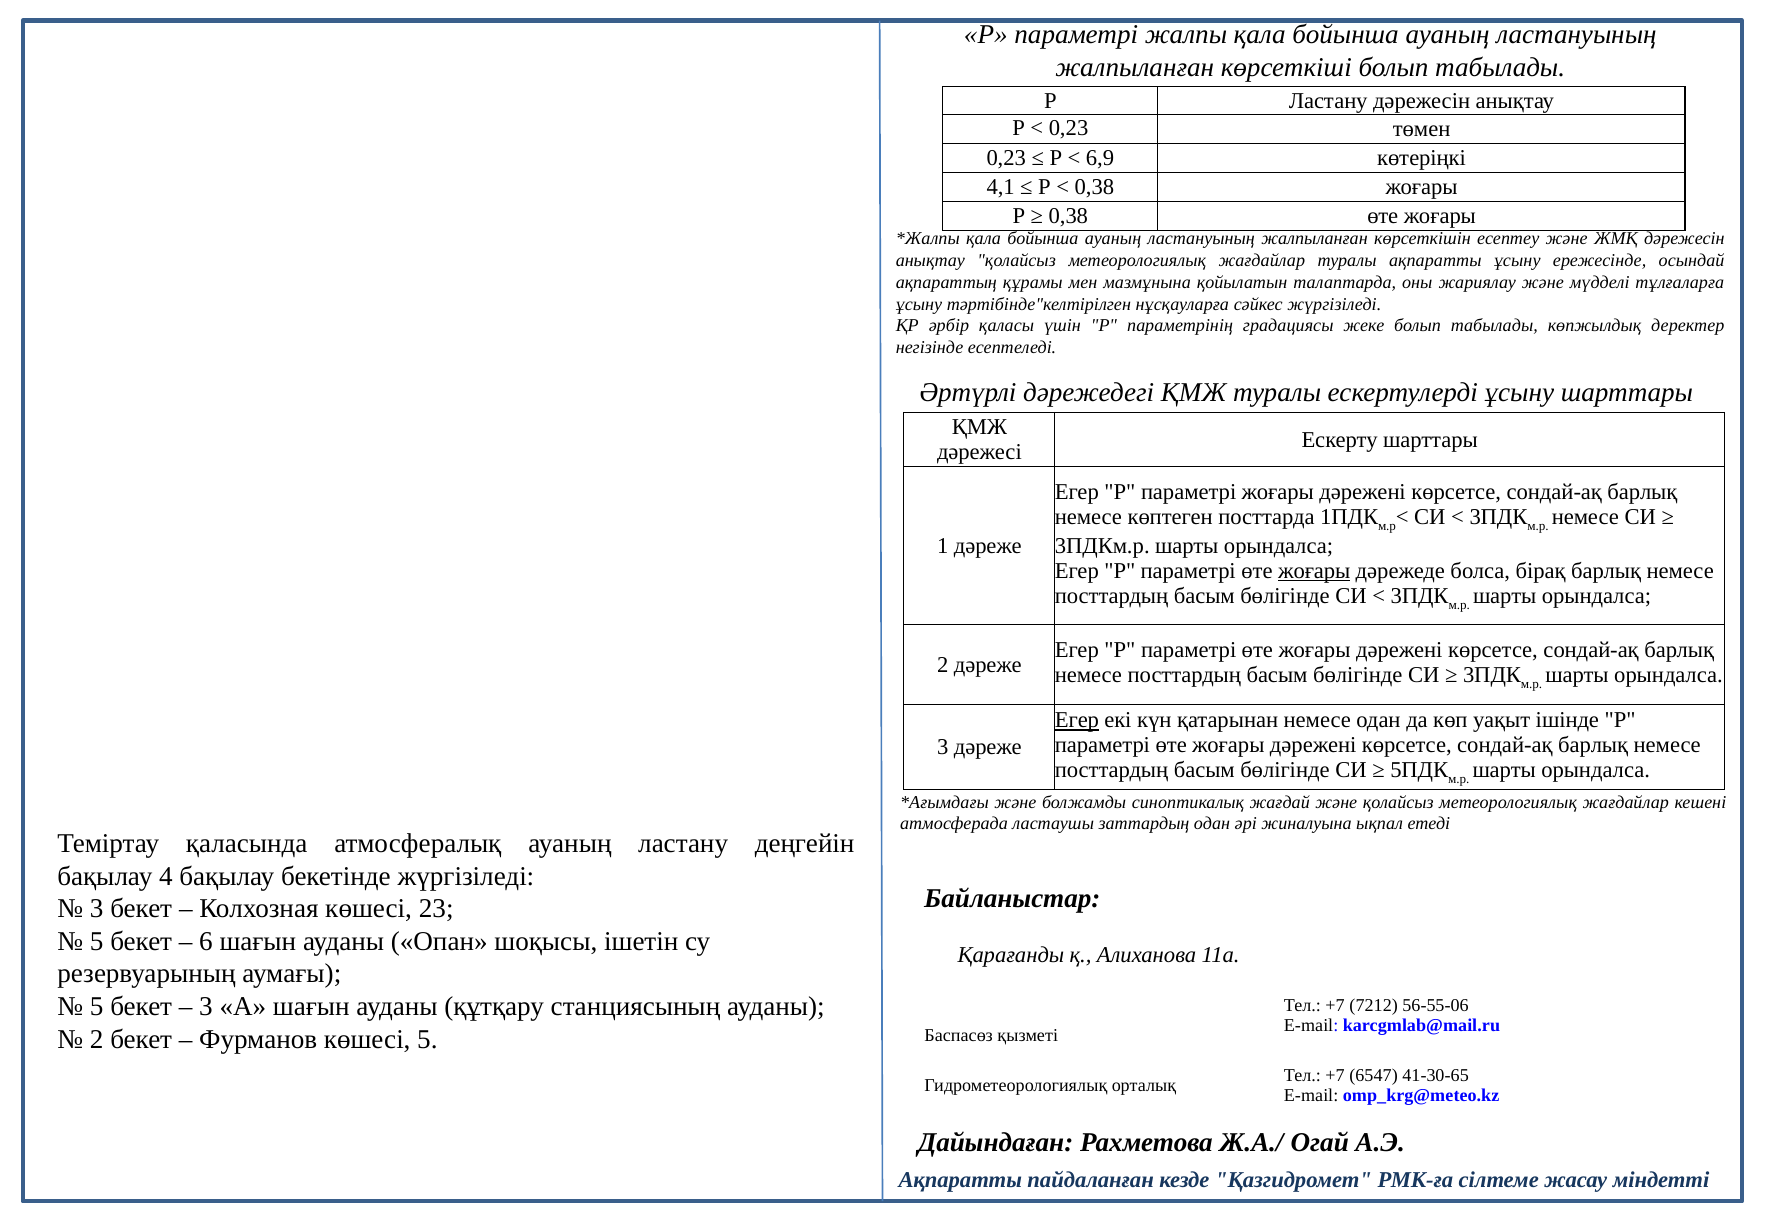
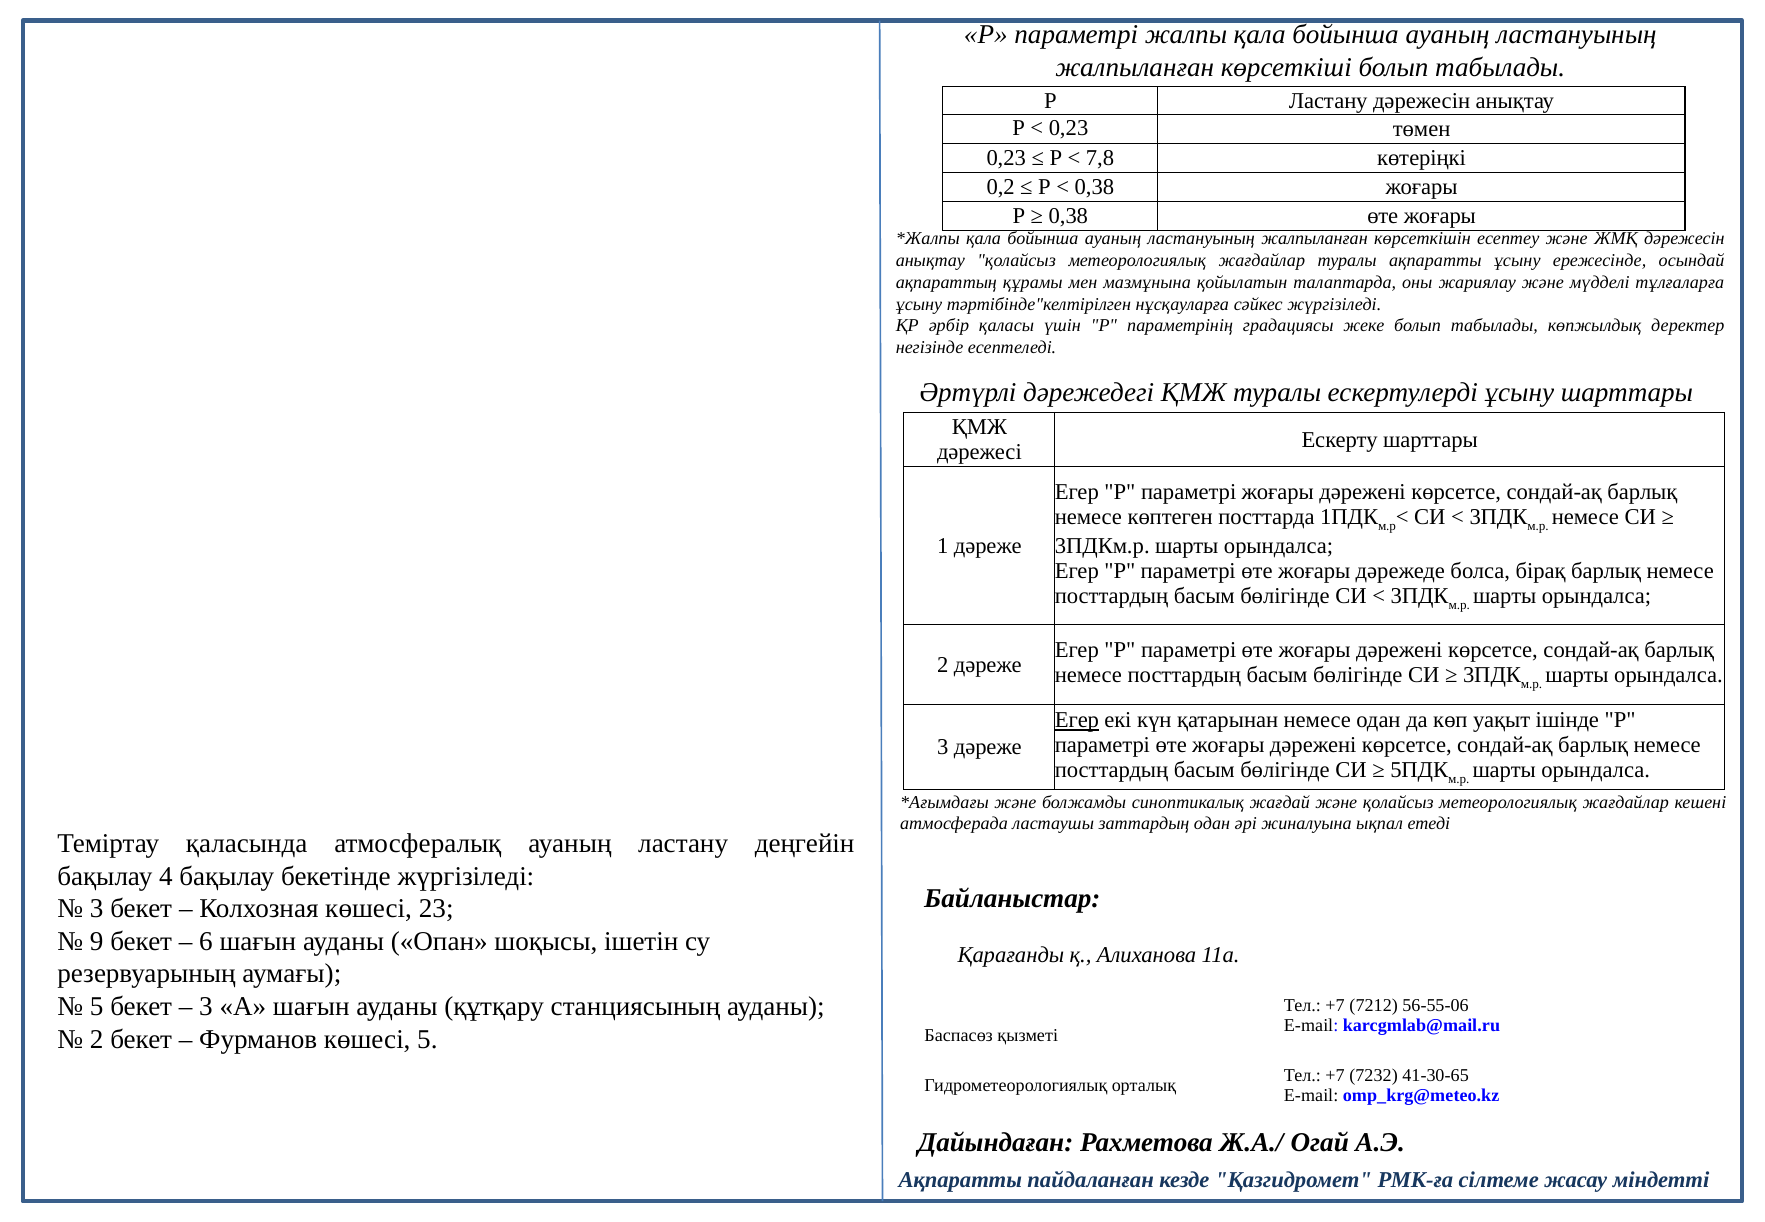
6,9: 6,9 -> 7,8 (1100, 158)
4,1: 4,1 -> 0,2 (1001, 187)
жоғары underline: present -> none (1314, 571)
5: 5 -> 9 (97, 941)
6547: 6547 -> 7232 (1374, 1076)
